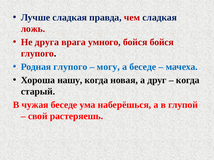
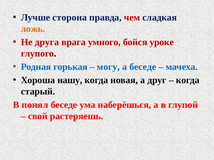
Лучше сладкая: сладкая -> сторона (70, 17)
ложь colour: red -> orange (33, 29)
бойся бойся: бойся -> уроке (162, 42)
Родная глупого: глупого -> горькая (70, 67)
чужая: чужая -> понял (35, 105)
